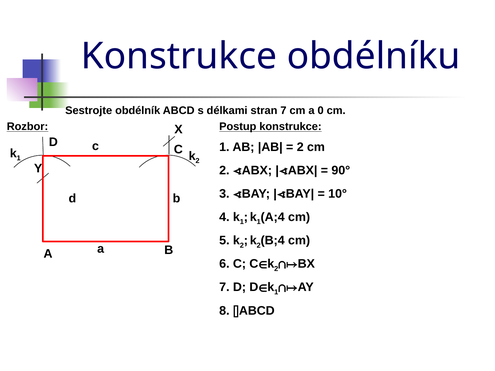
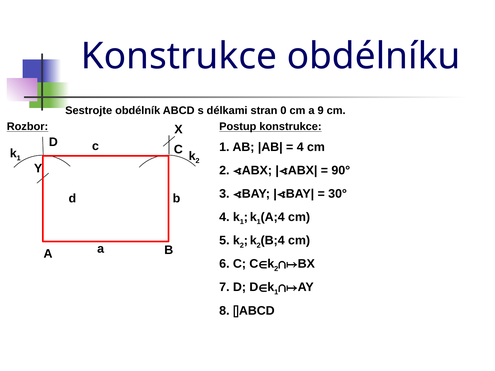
stran 7: 7 -> 0 (283, 111)
0: 0 -> 9 (321, 111)
2: 2 -> 4 (300, 147)
10°: 10° -> 30° (338, 194)
